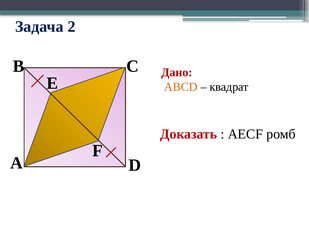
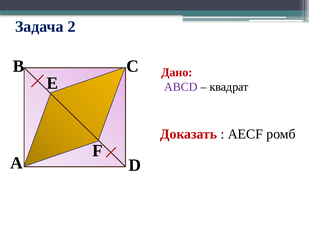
ABCD colour: orange -> purple (181, 87)
